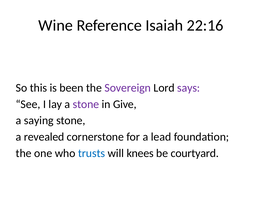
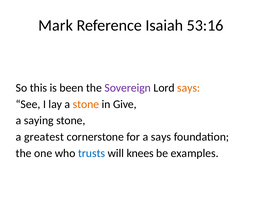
Wine: Wine -> Mark (56, 25)
22:16: 22:16 -> 53:16 (205, 25)
says colour: purple -> orange (189, 88)
stone colour: purple -> orange (86, 104)
revealed: revealed -> greatest (44, 137)
a lead: lead -> says (161, 137)
courtyard: courtyard -> examples (195, 153)
